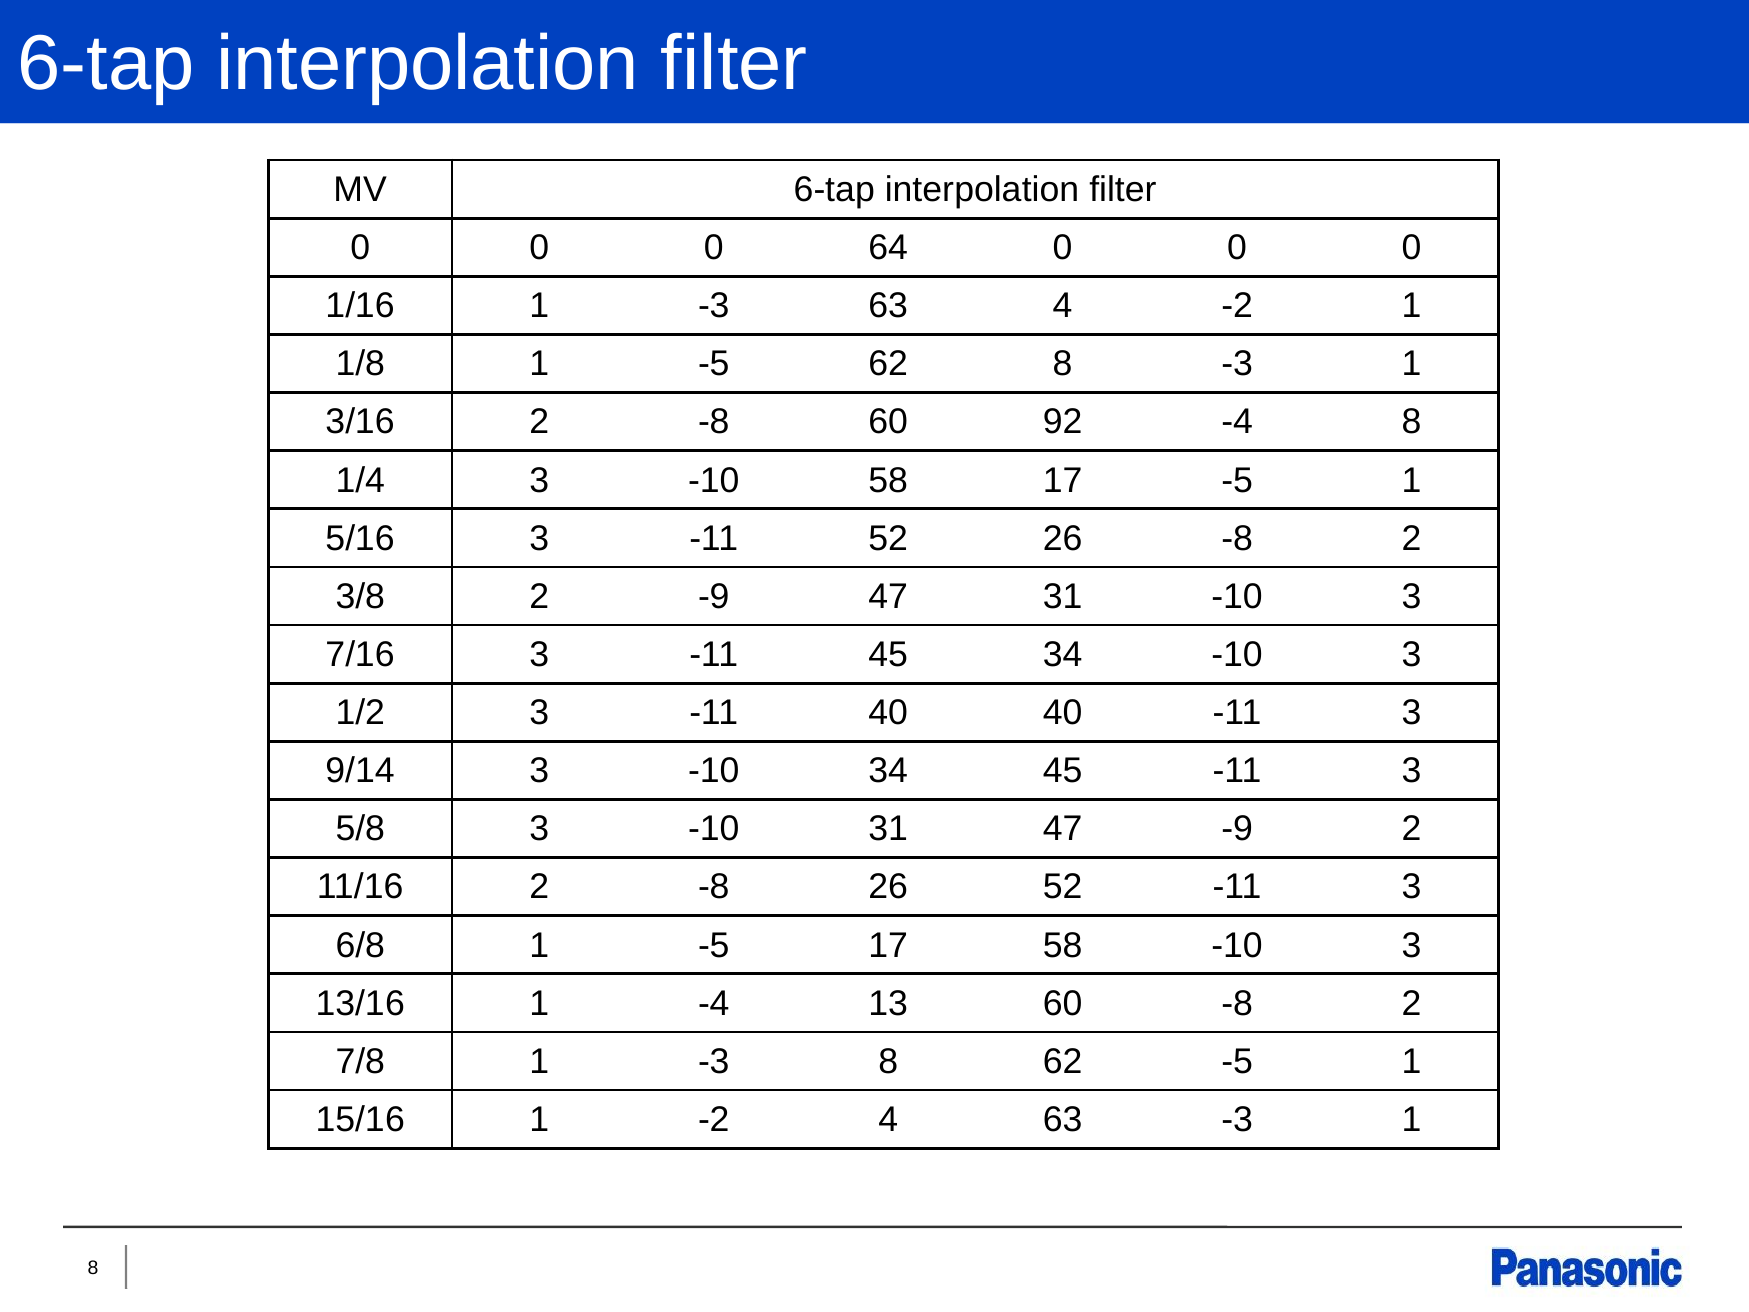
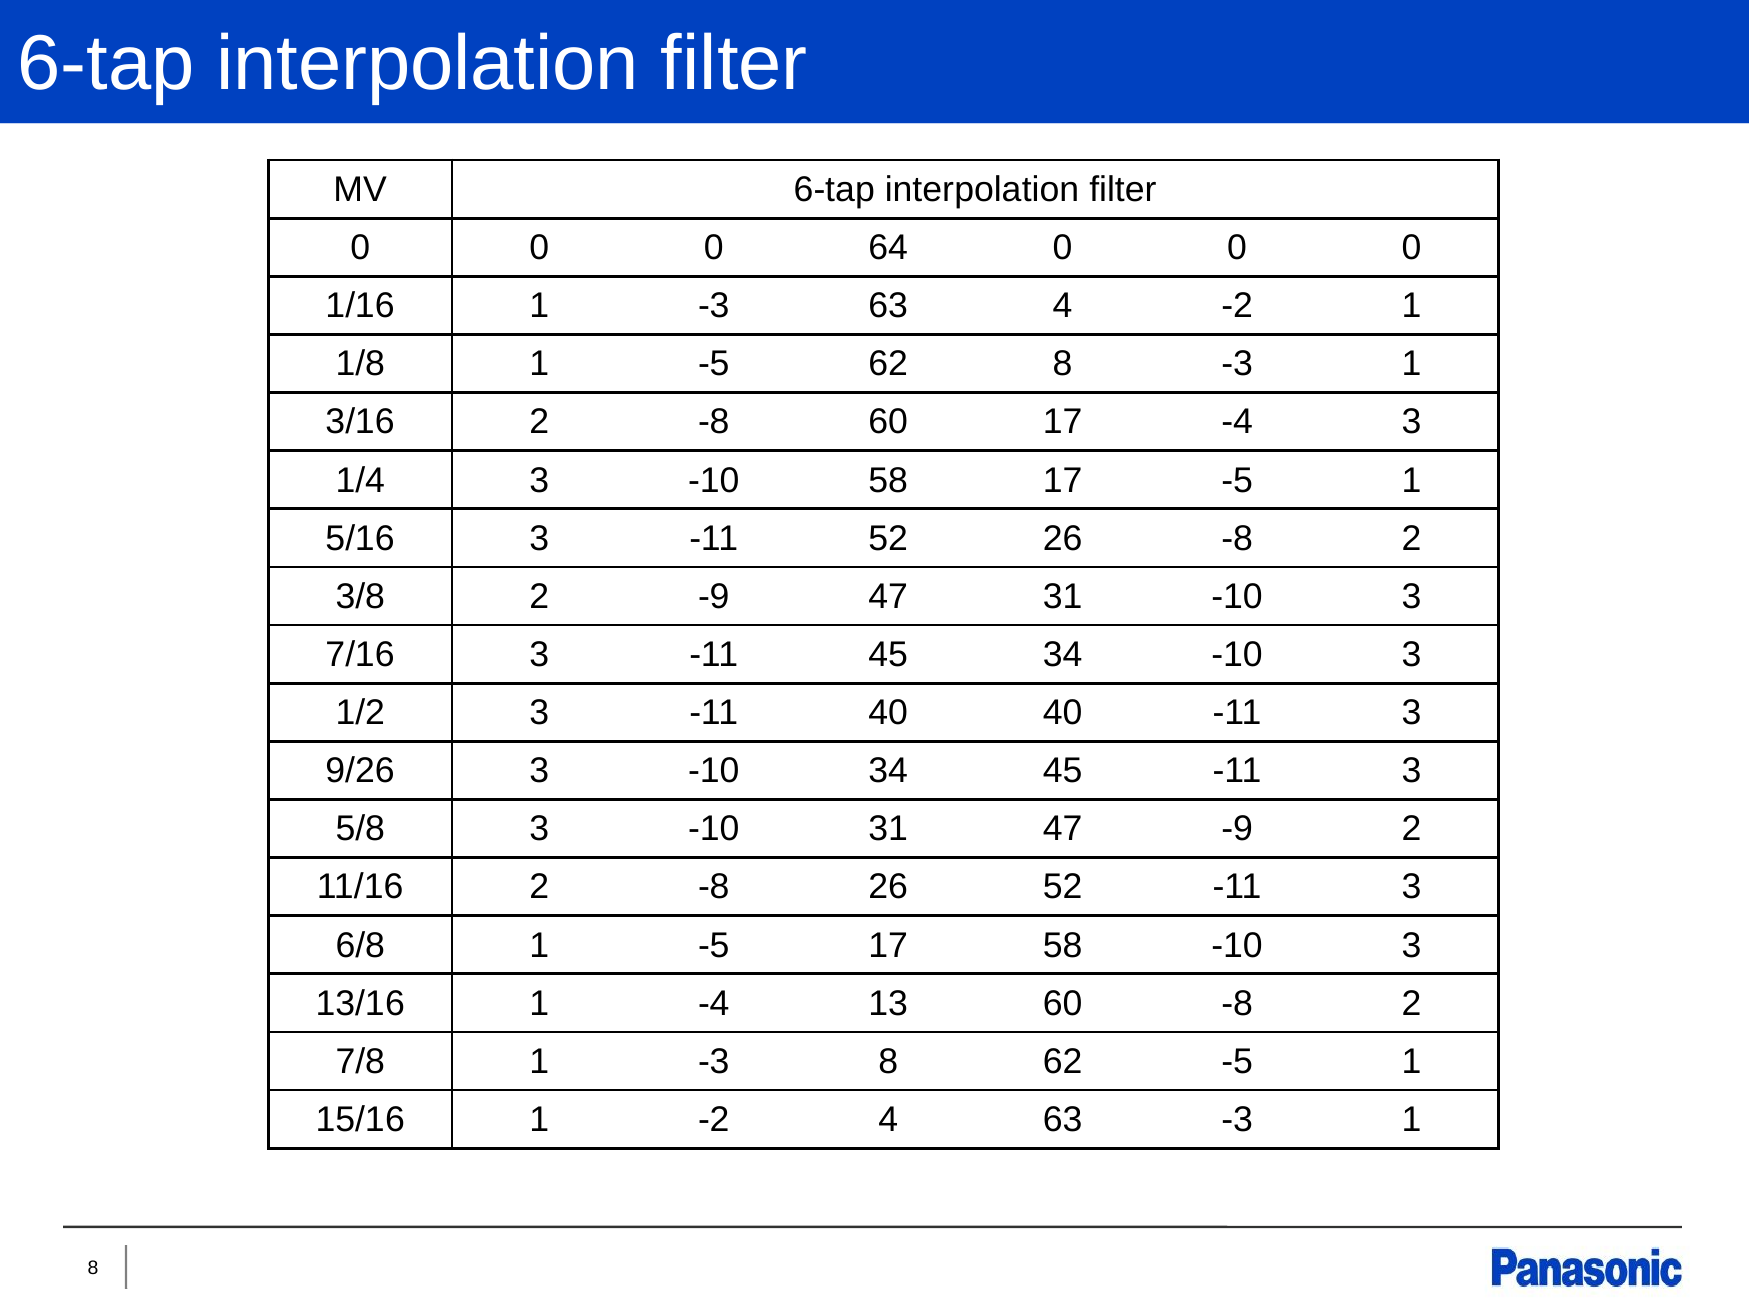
60 92: 92 -> 17 (1063, 422)
-4 8: 8 -> 3 (1411, 422)
9/14: 9/14 -> 9/26 (360, 771)
